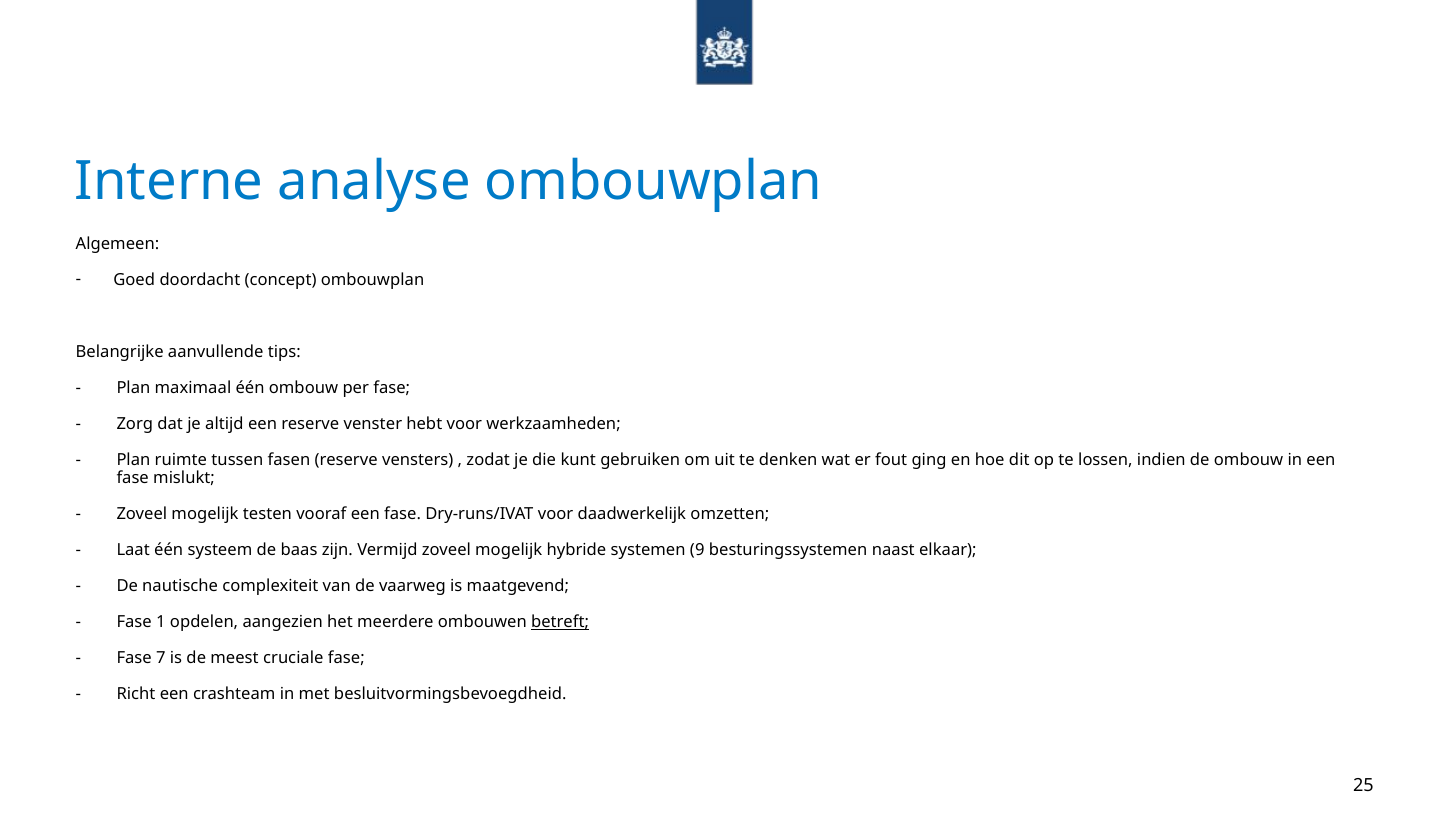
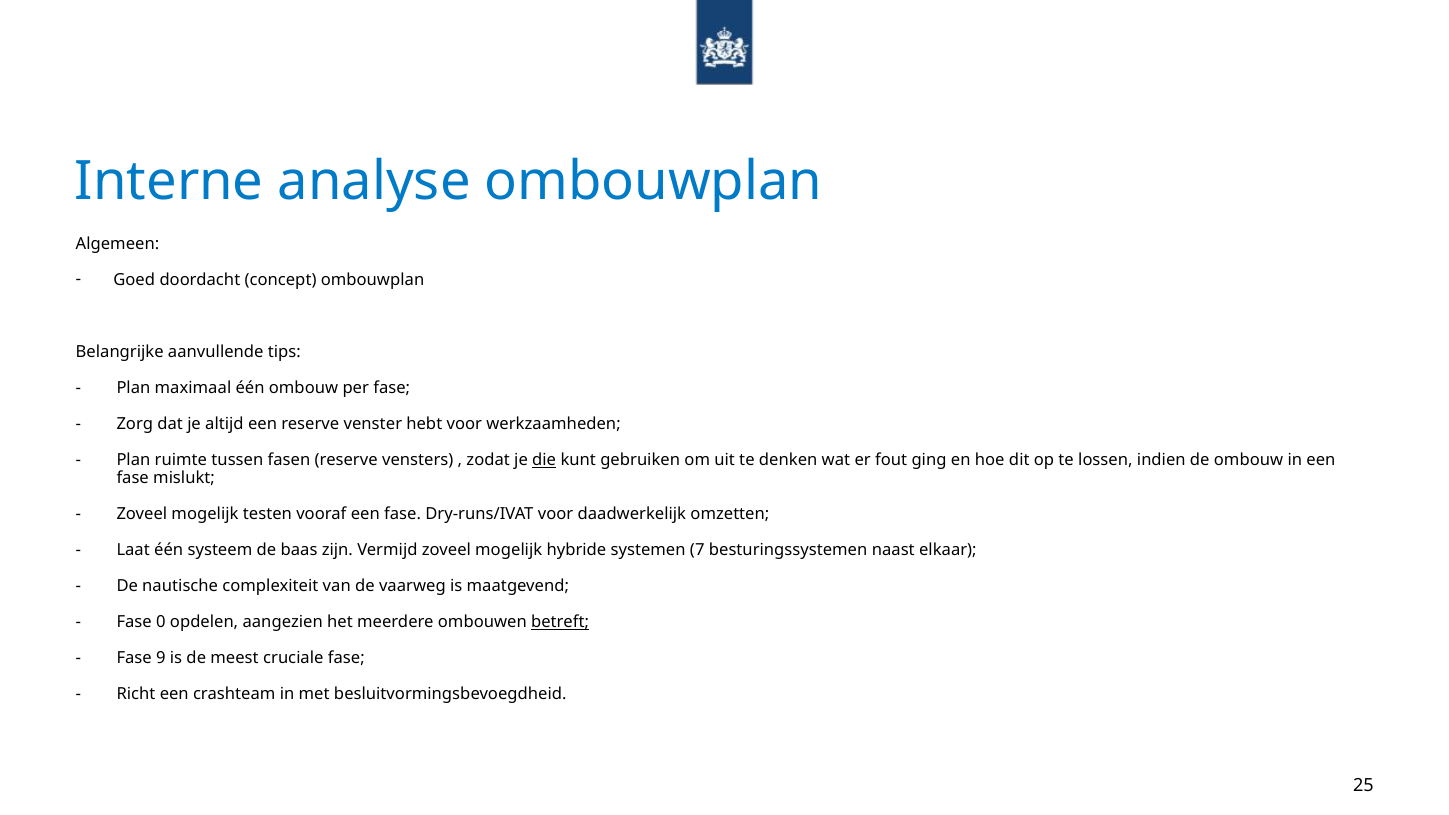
die underline: none -> present (544, 460)
9: 9 -> 7 (697, 550)
1: 1 -> 0 (161, 622)
7: 7 -> 9 (161, 658)
